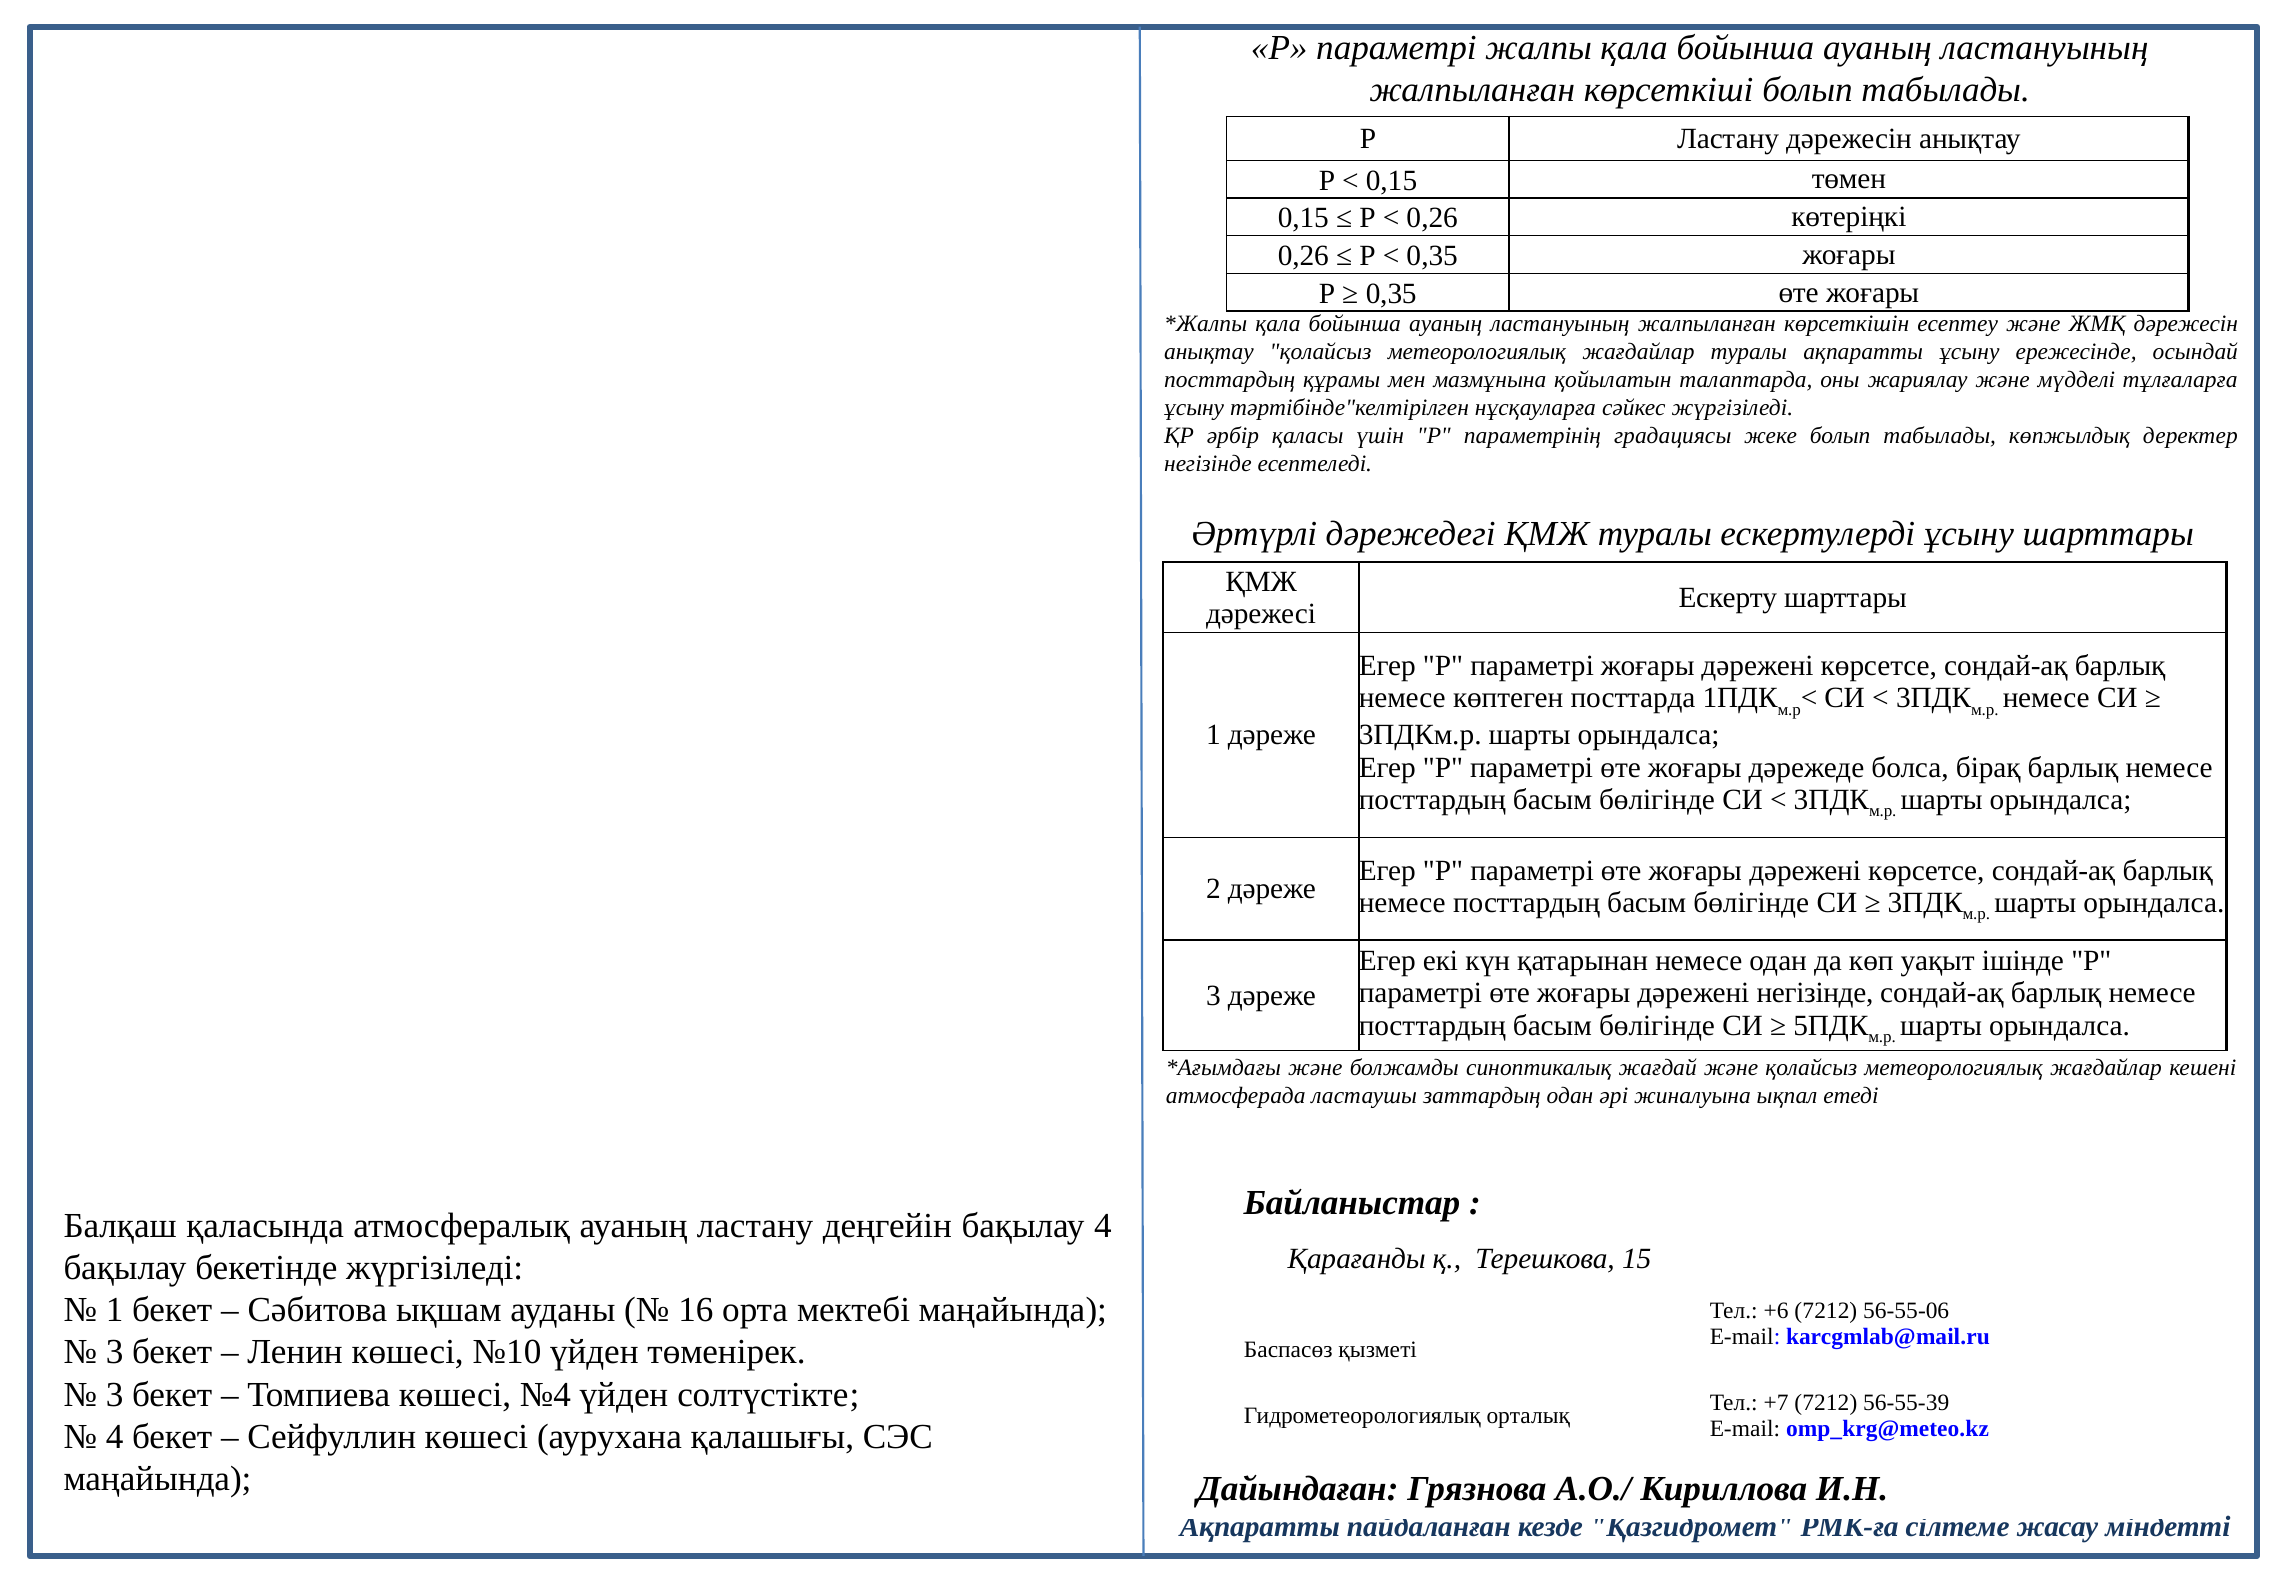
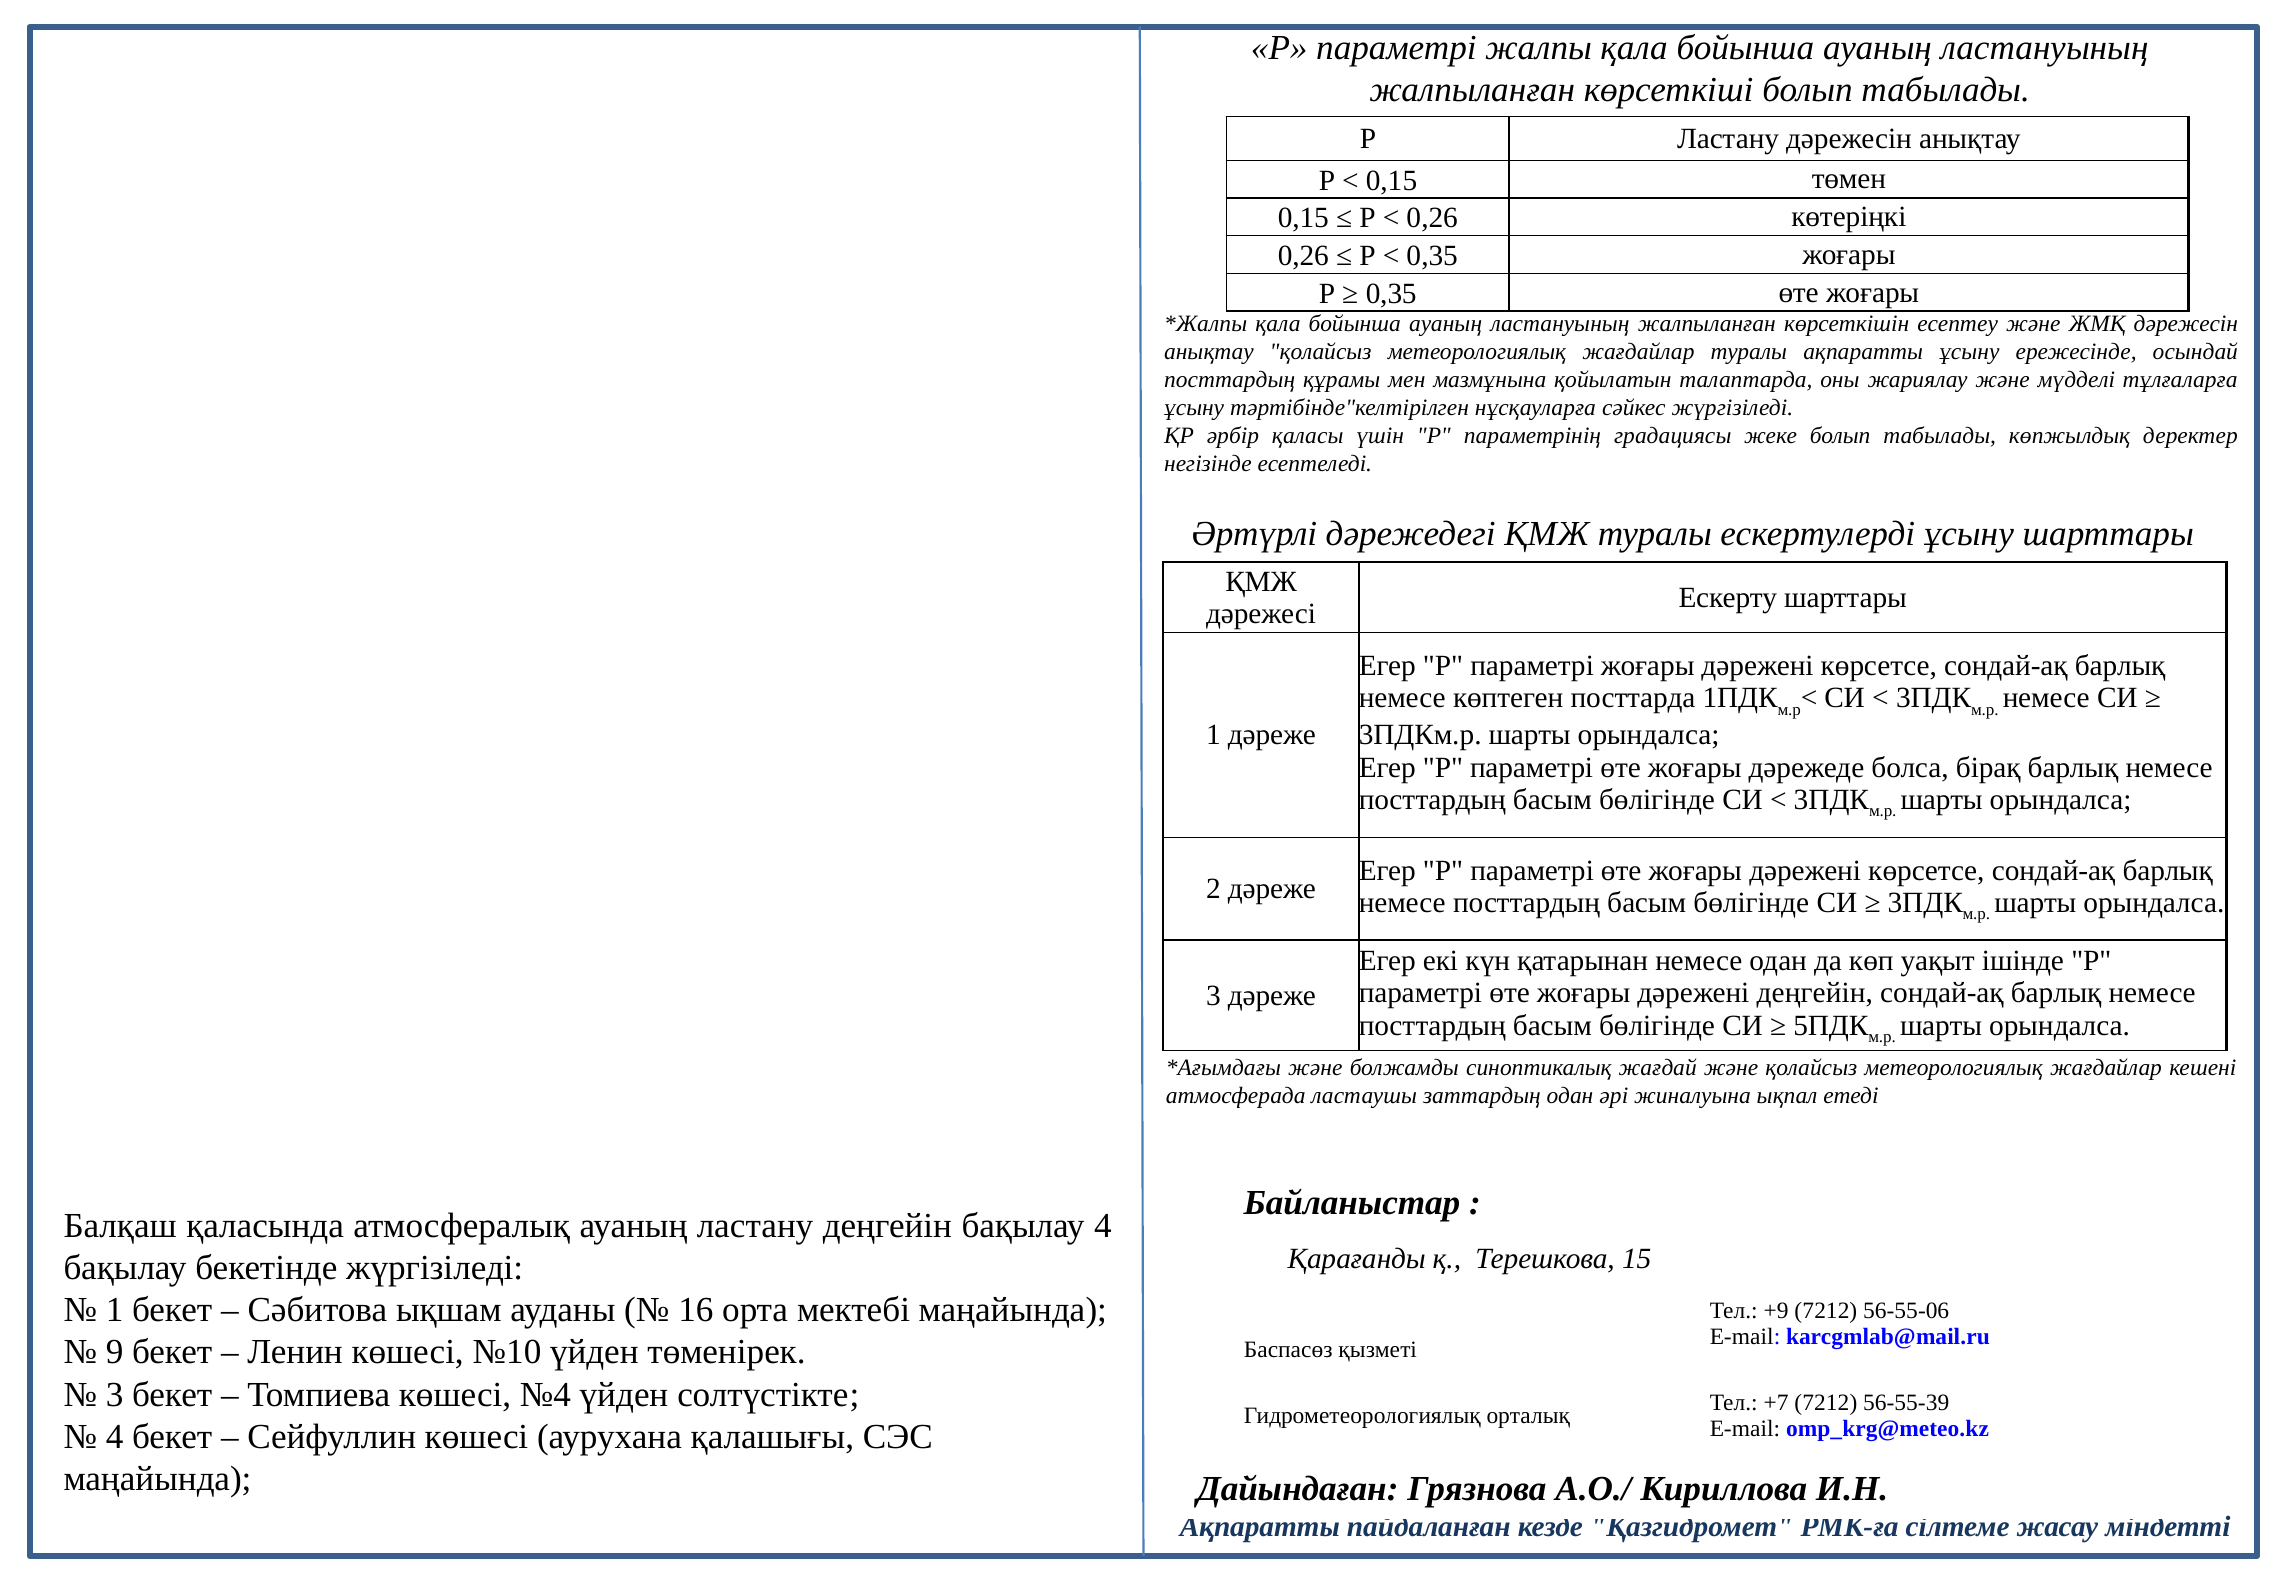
дәрежені негізінде: негізінде -> деңгейін (1815, 993)
+6: +6 -> +9 (1776, 1311)
3: 3 -> 9 (115, 1353)
